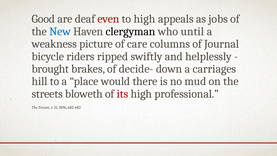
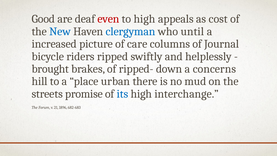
jobs: jobs -> cost (218, 19)
clergyman colour: black -> blue (131, 31)
weakness: weakness -> increased (54, 44)
decide-: decide- -> ripped- (136, 69)
carriages: carriages -> concerns (214, 69)
would: would -> urban (116, 81)
bloweth: bloweth -> promise (84, 94)
its colour: red -> blue (122, 94)
professional: professional -> interchange (187, 94)
